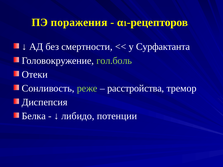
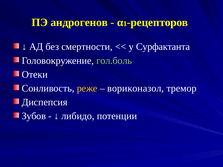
поражения: поражения -> андрогенов (79, 22)
реже colour: light green -> yellow (87, 88)
расстройства: расстройства -> вориконазол (136, 88)
Белка: Белка -> Зубов (34, 116)
